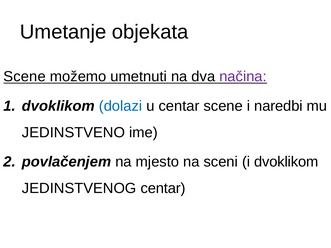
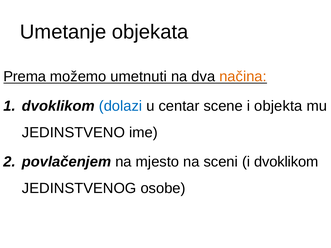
Scene: Scene -> Prema (25, 77)
načina colour: purple -> orange (243, 77)
naredbi: naredbi -> objekta (278, 106)
JEDINSTVENOG centar: centar -> osobe (163, 188)
